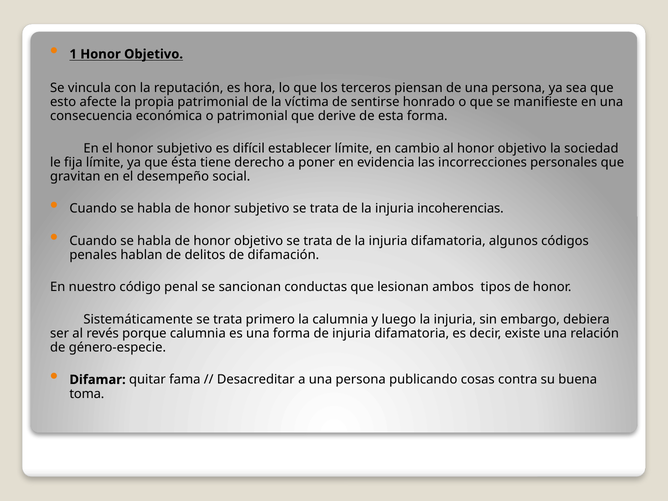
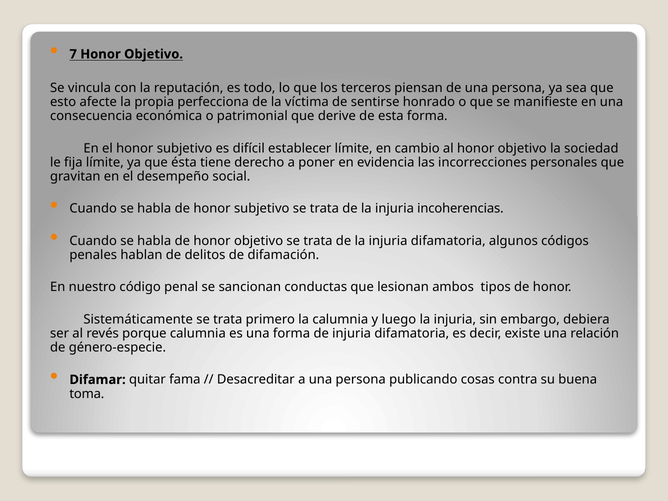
1: 1 -> 7 (73, 54)
hora: hora -> todo (260, 88)
propia patrimonial: patrimonial -> perfecciona (213, 102)
